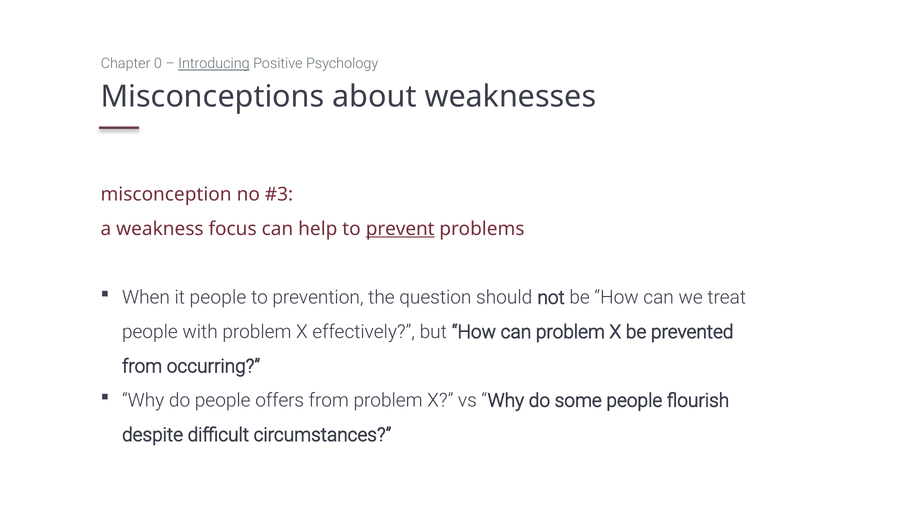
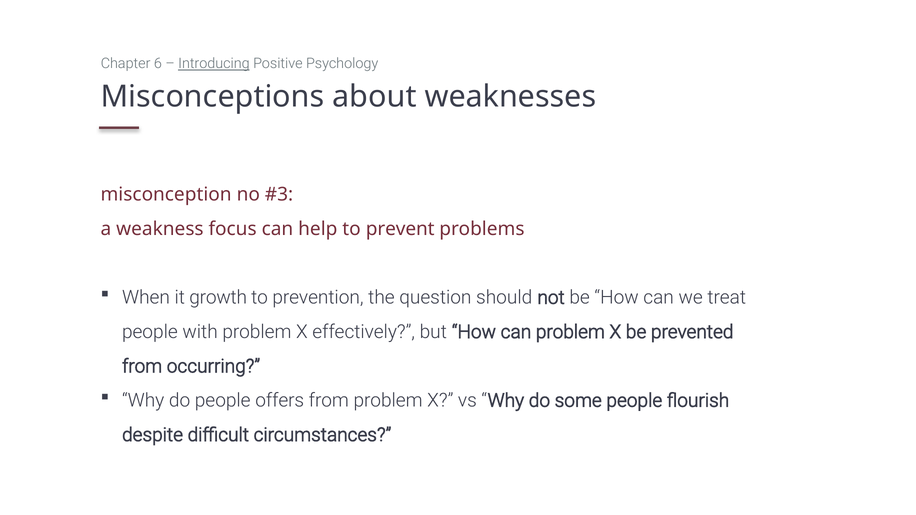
0: 0 -> 6 (158, 64)
prevent underline: present -> none (400, 229)
it people: people -> growth (218, 298)
